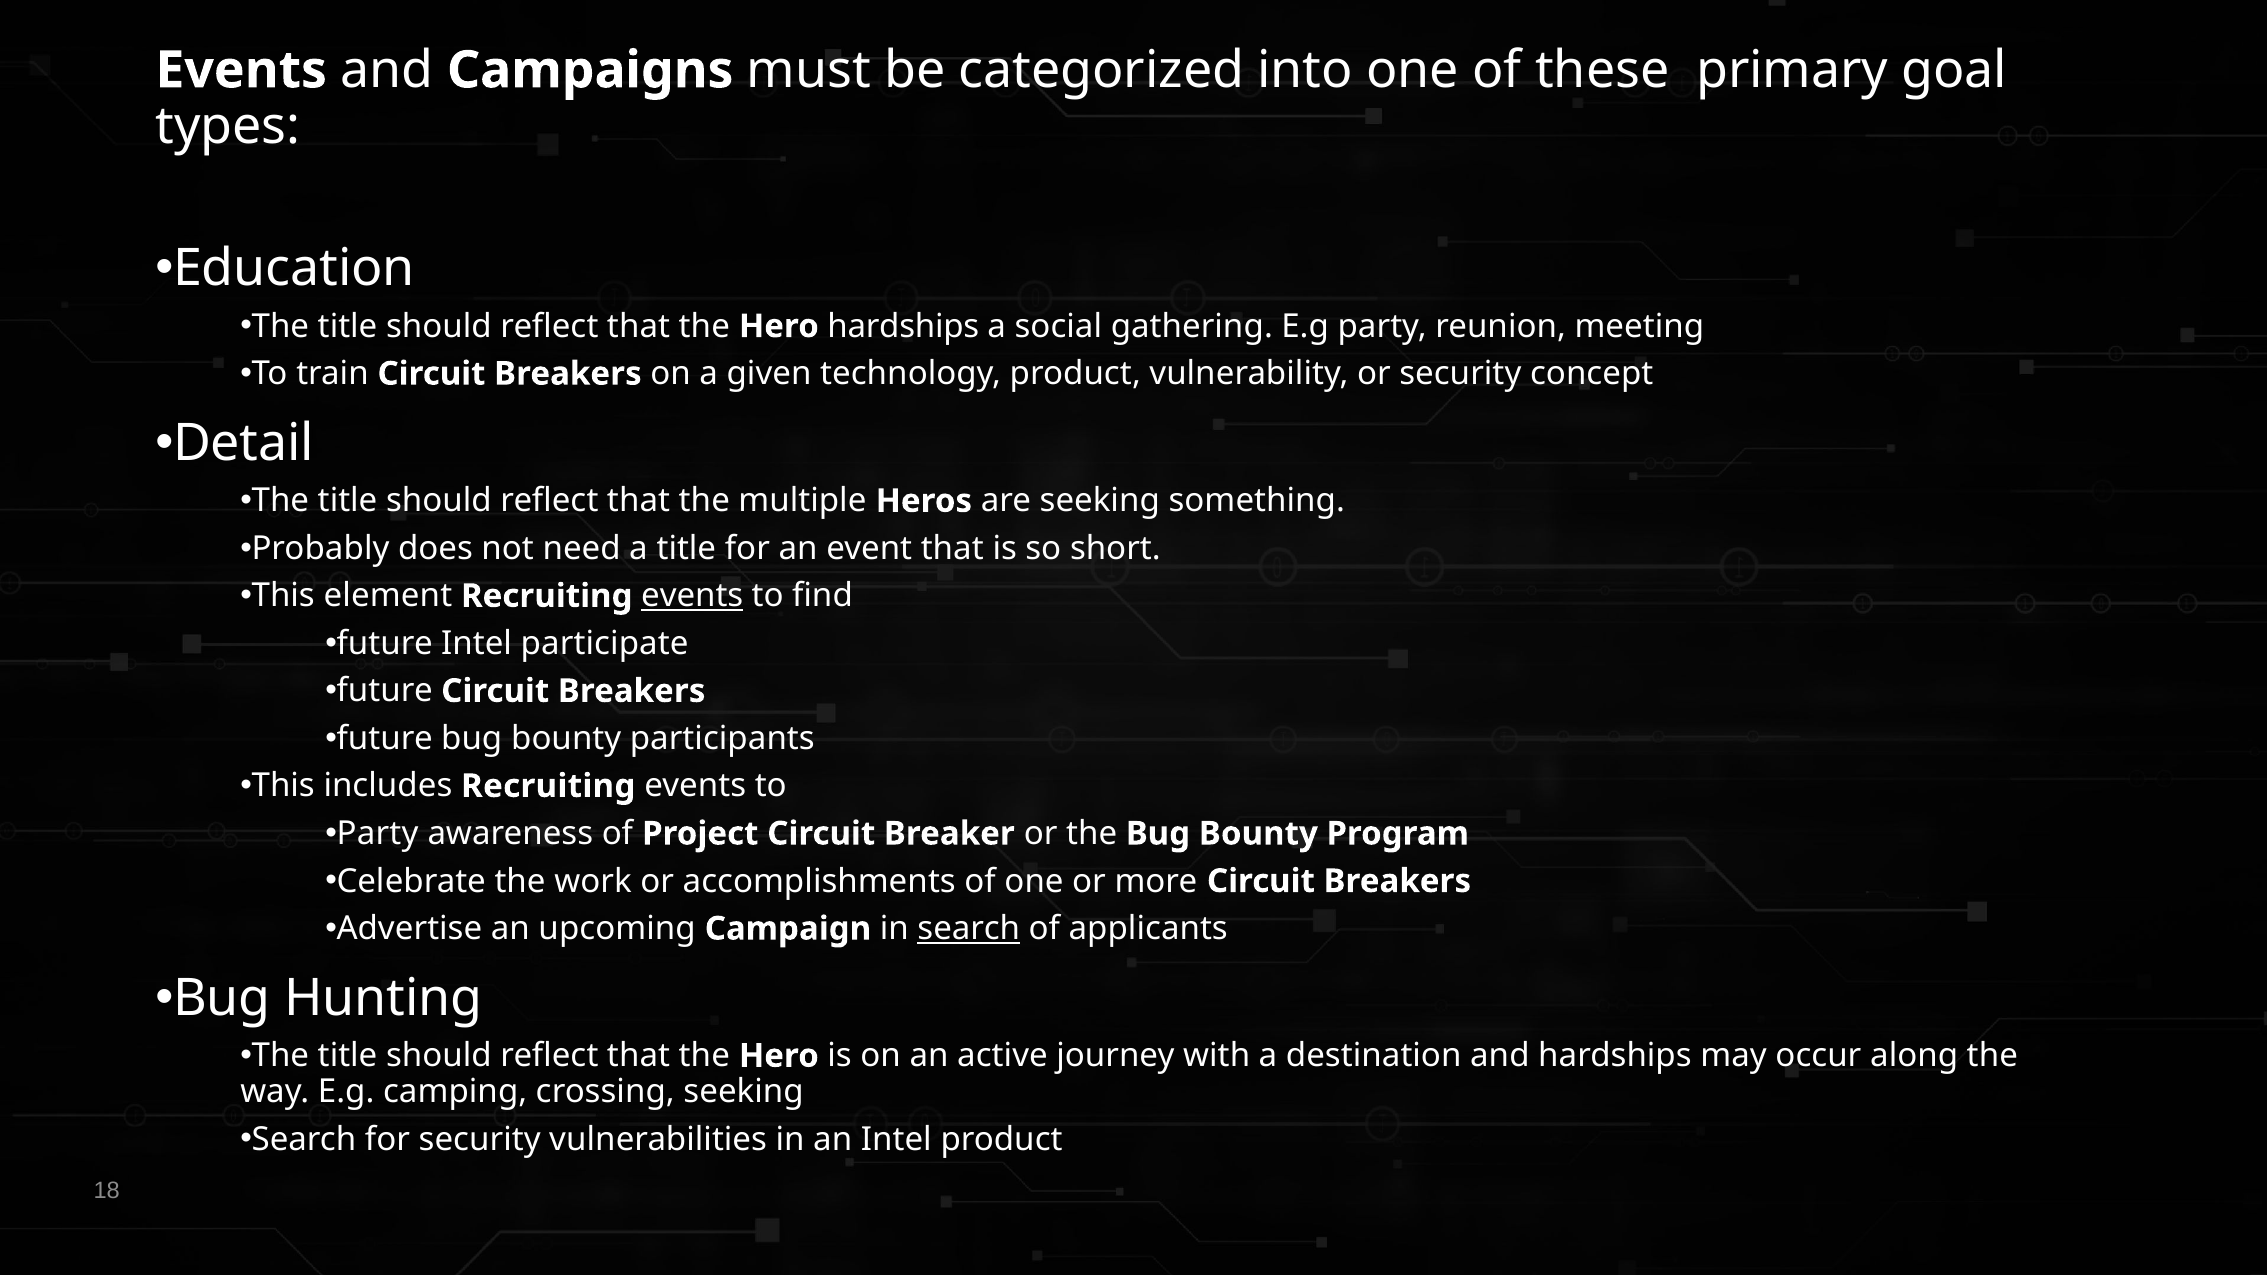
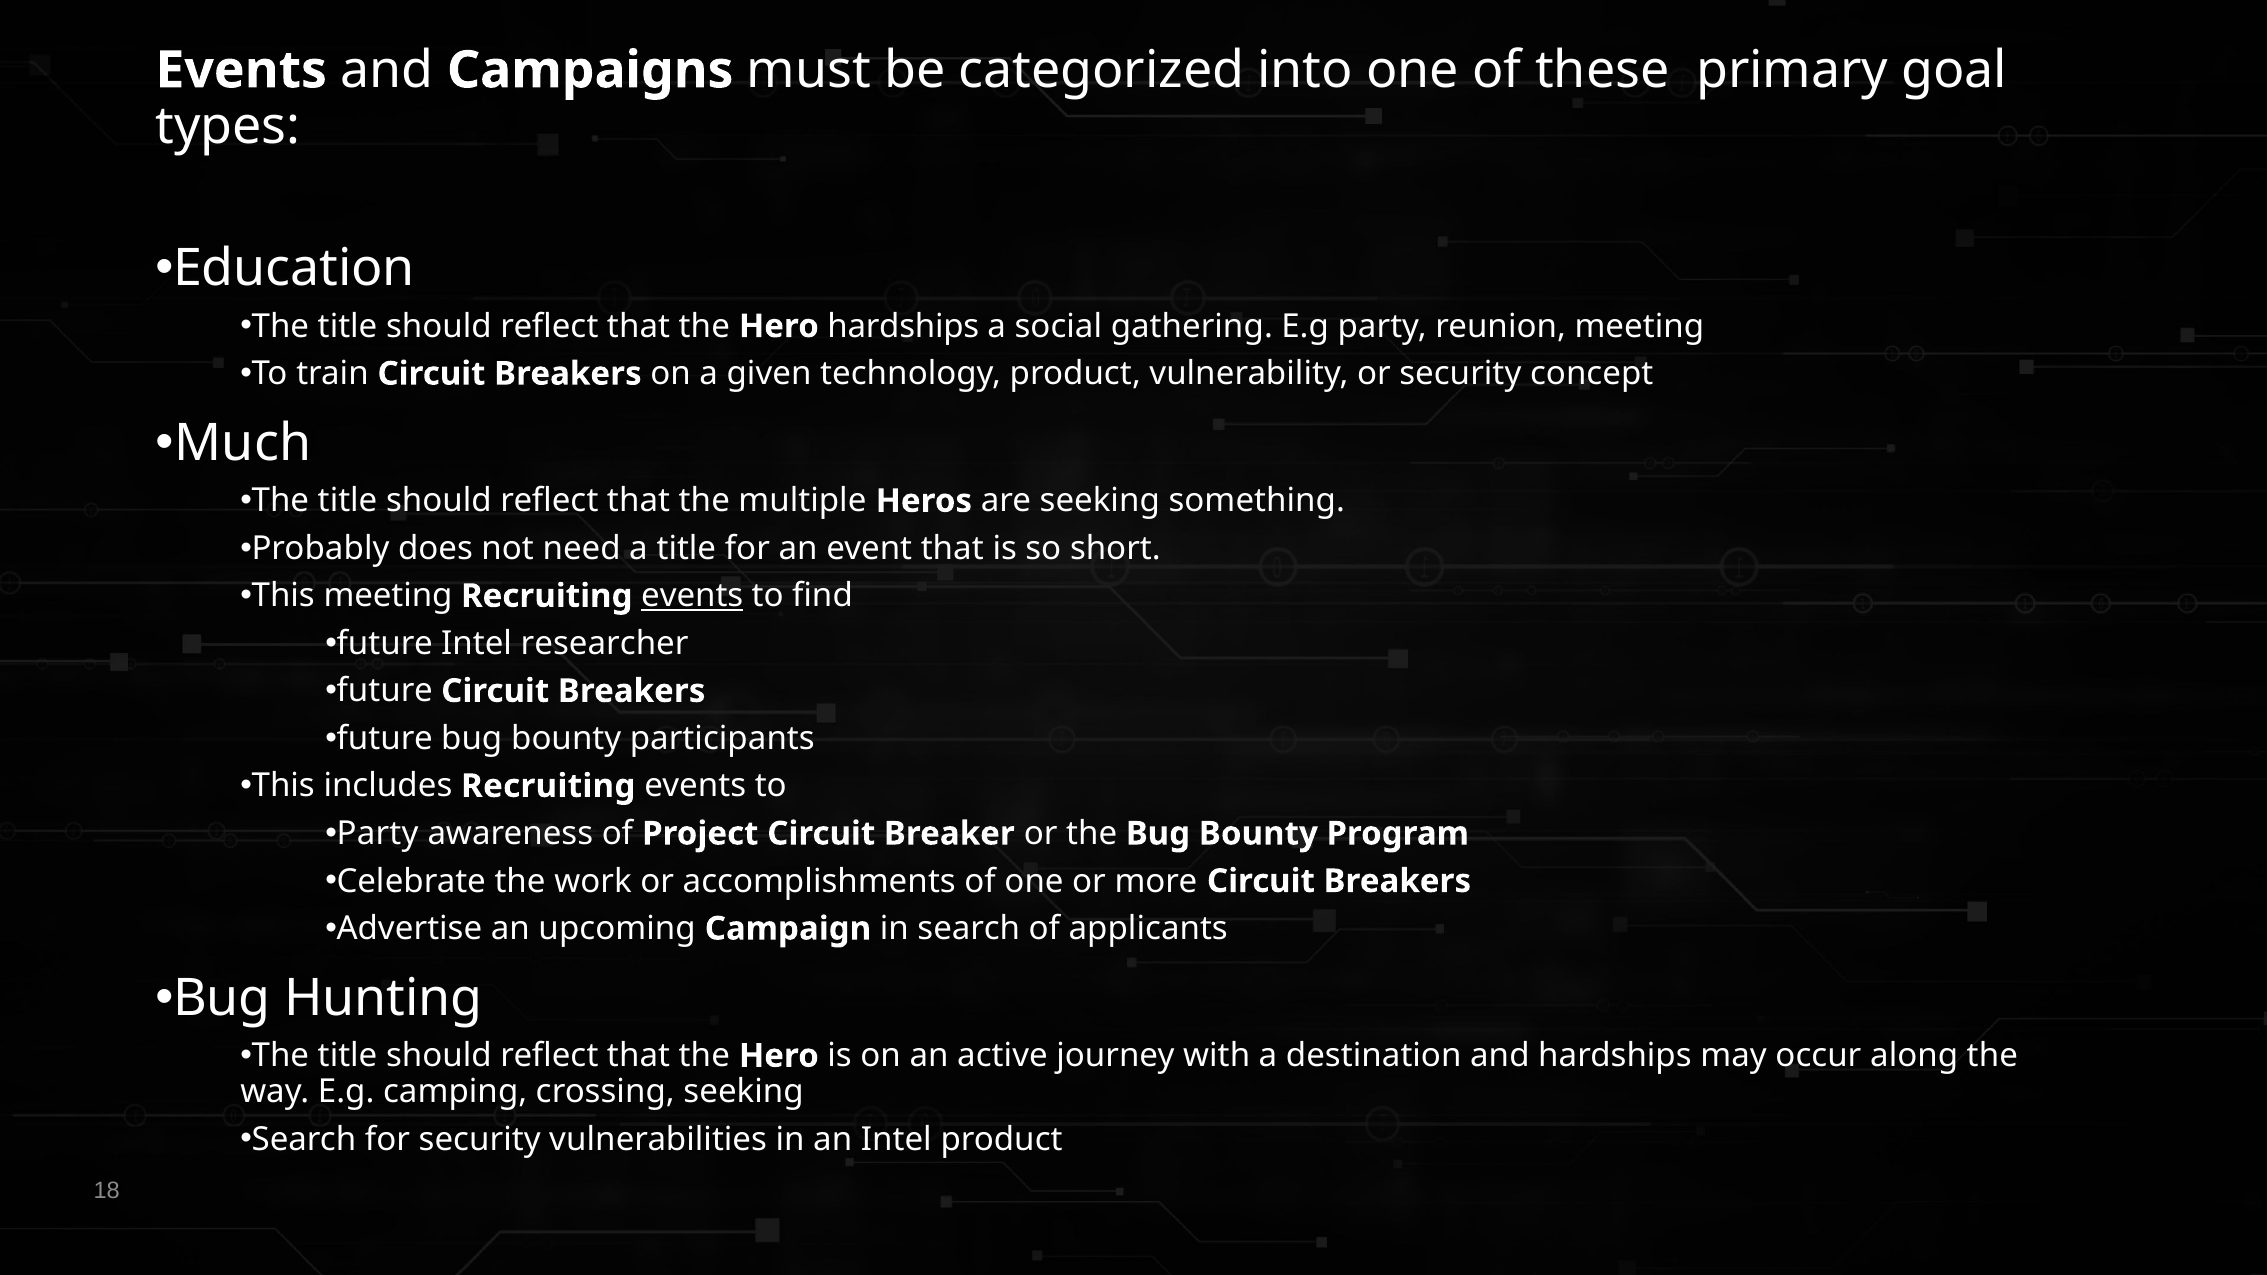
Detail: Detail -> Much (243, 443)
This element: element -> meeting (388, 596)
participate: participate -> researcher (605, 644)
search underline: present -> none (969, 929)
